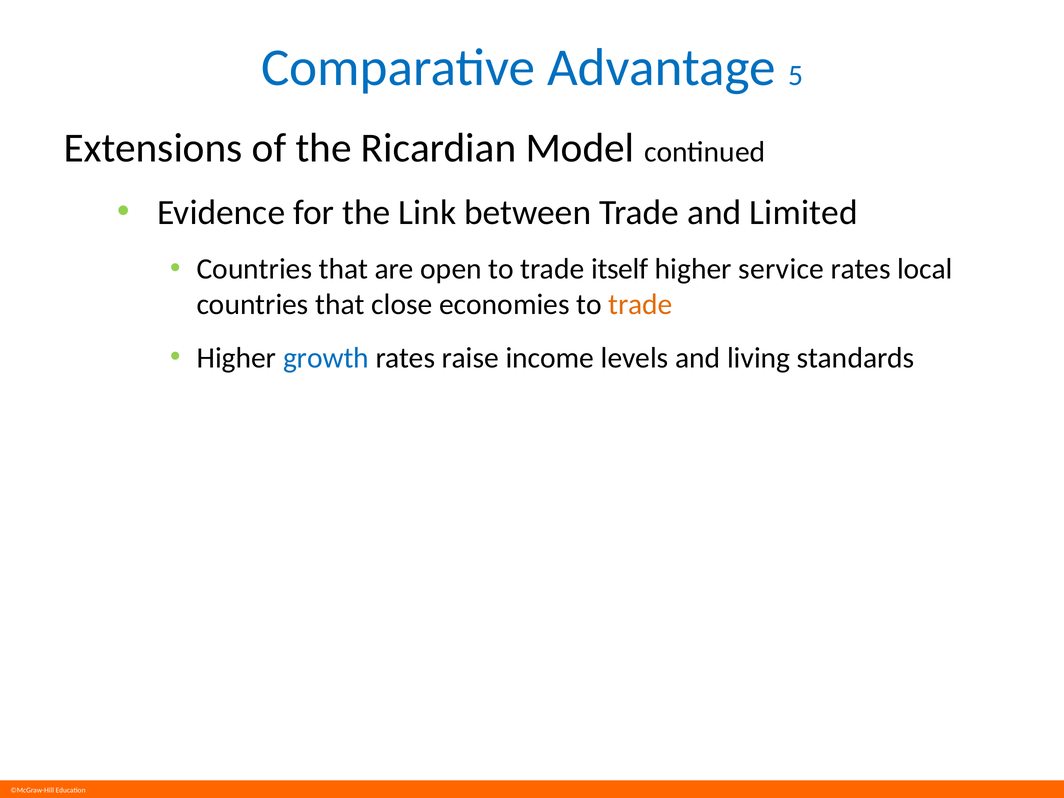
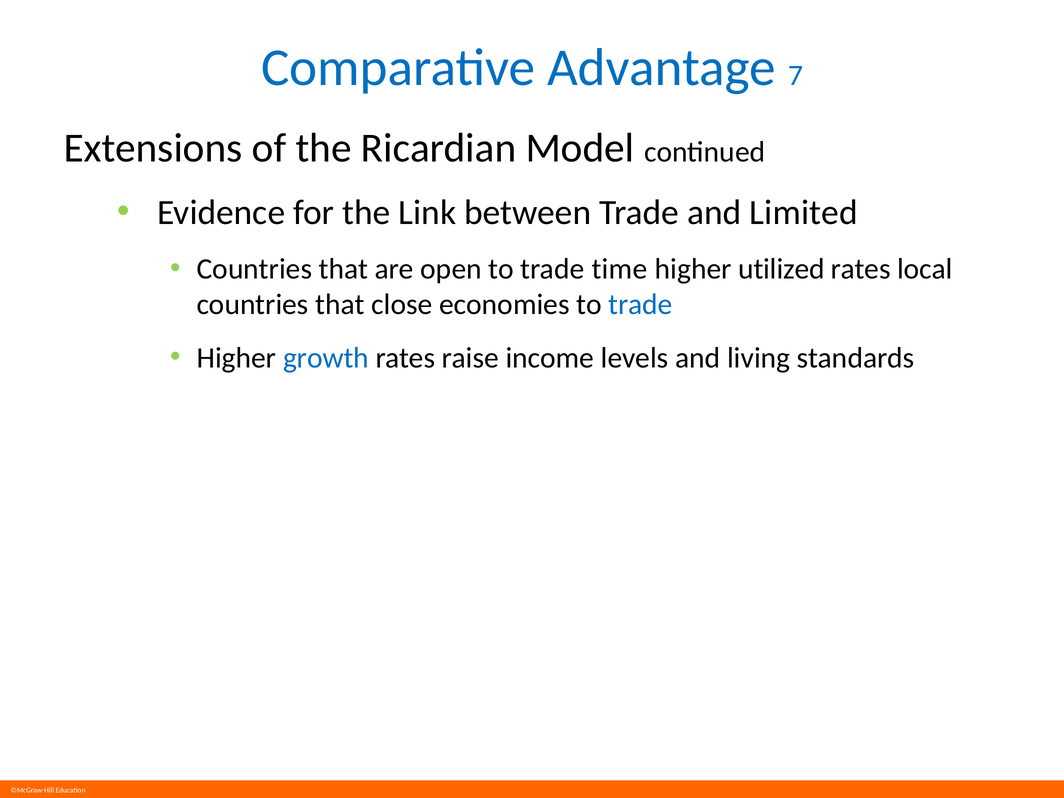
5: 5 -> 7 (796, 75)
itself: itself -> time (619, 269)
service: service -> utilized (782, 269)
trade colour: orange -> blue (640, 305)
